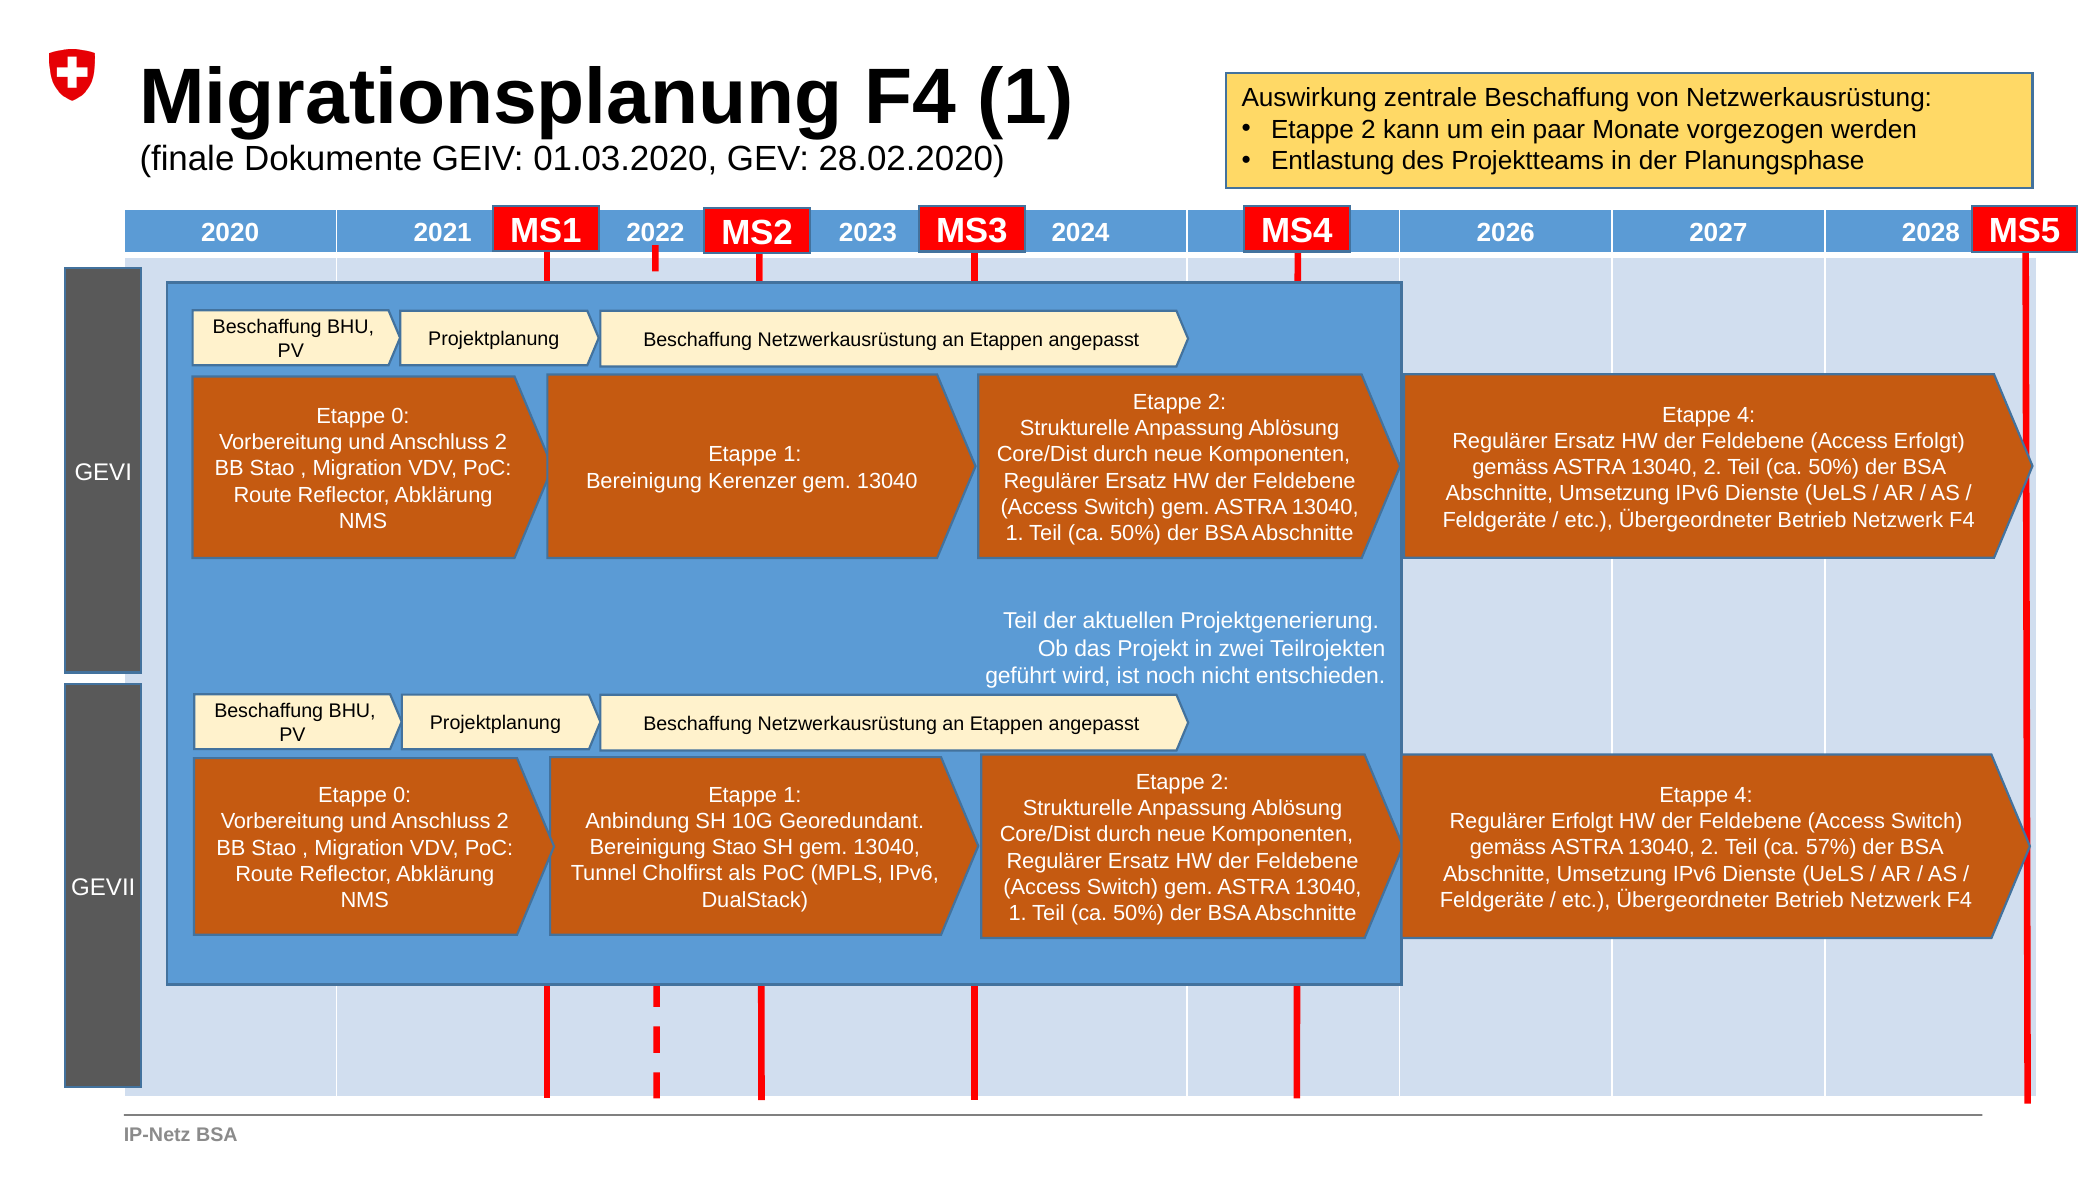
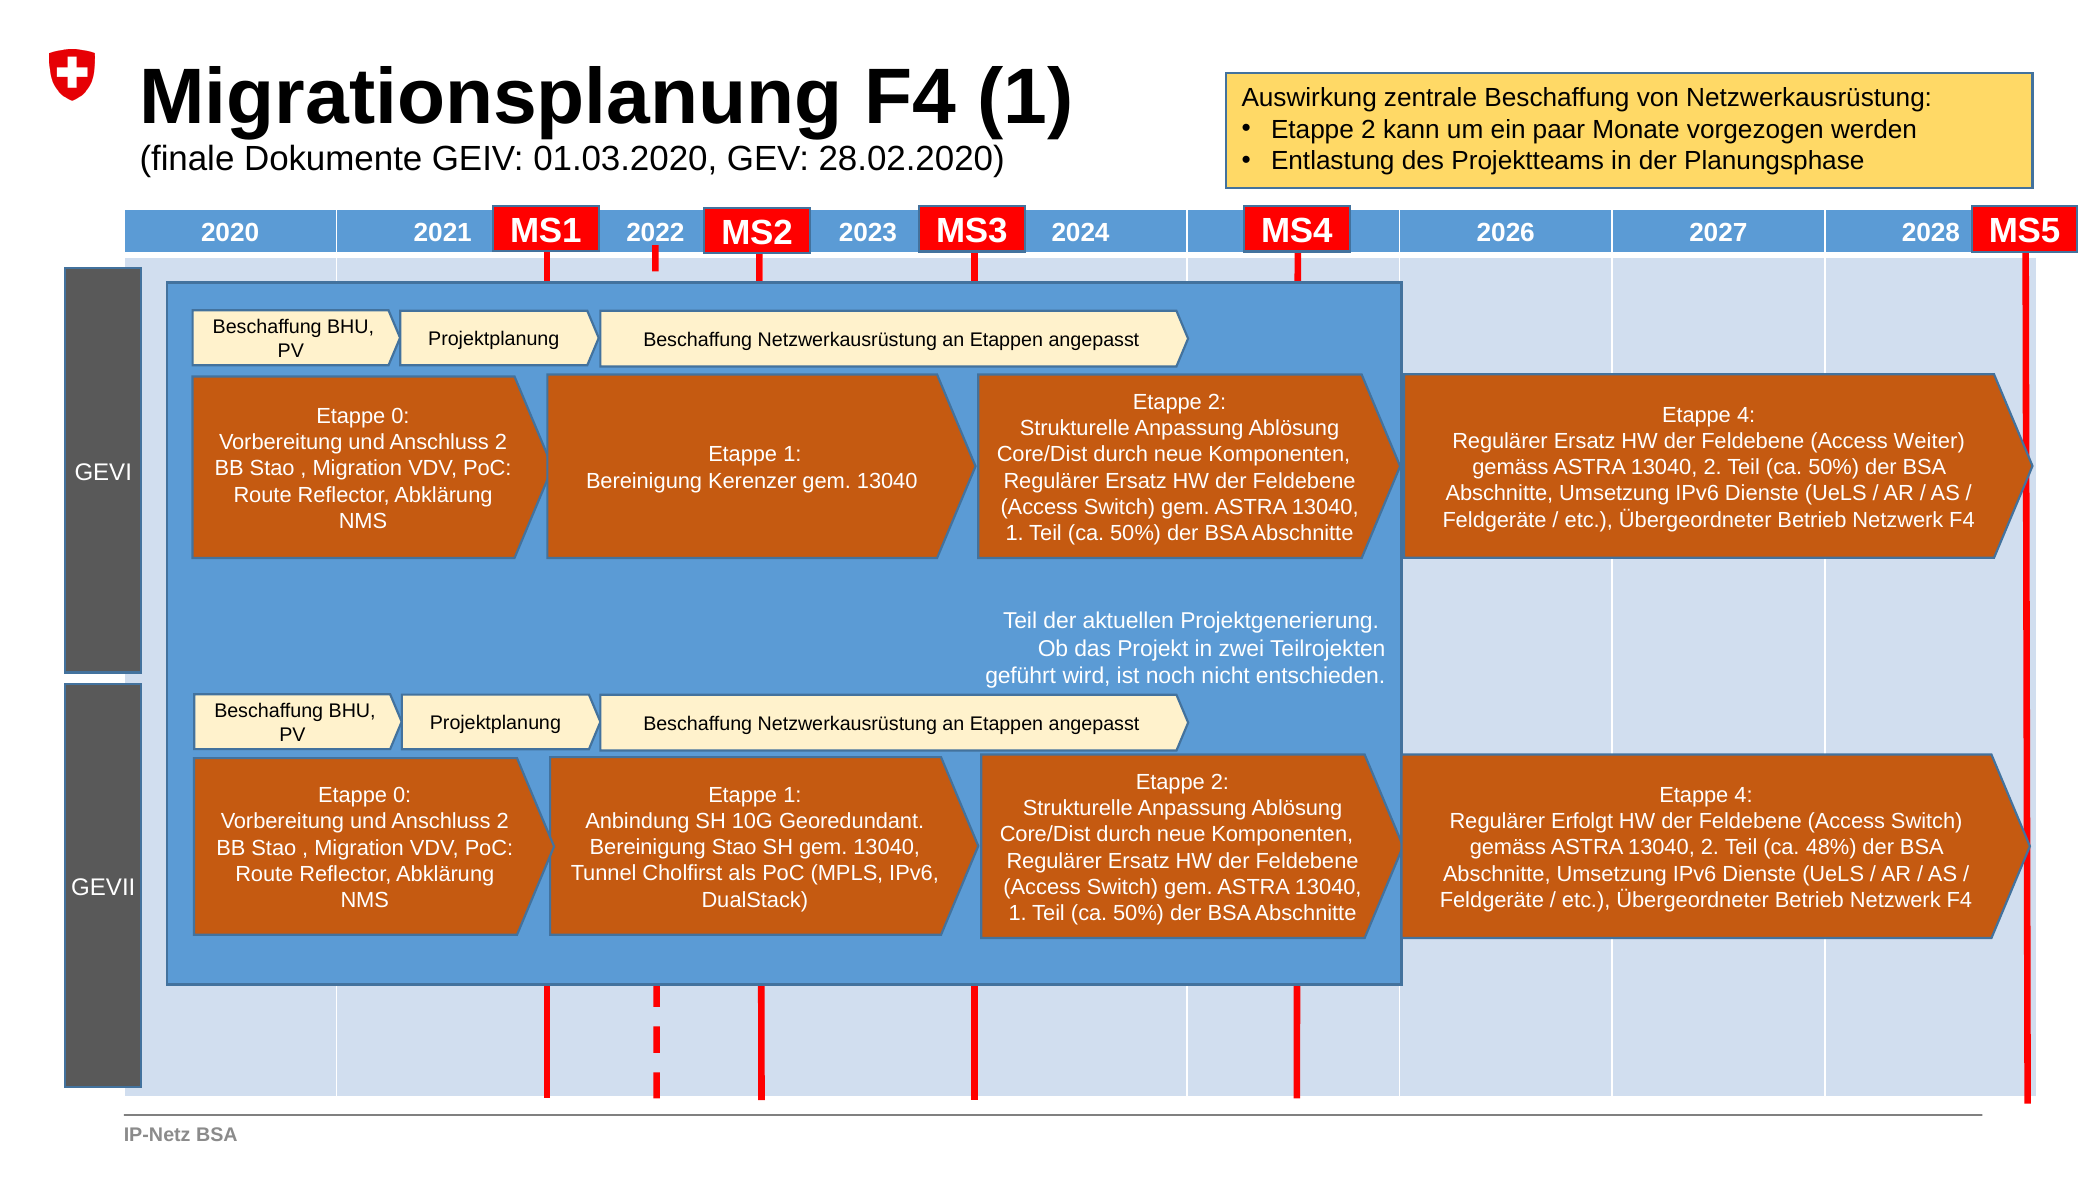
Access Erfolgt: Erfolgt -> Weiter (1929, 441)
57%: 57% -> 48% (1831, 848)
